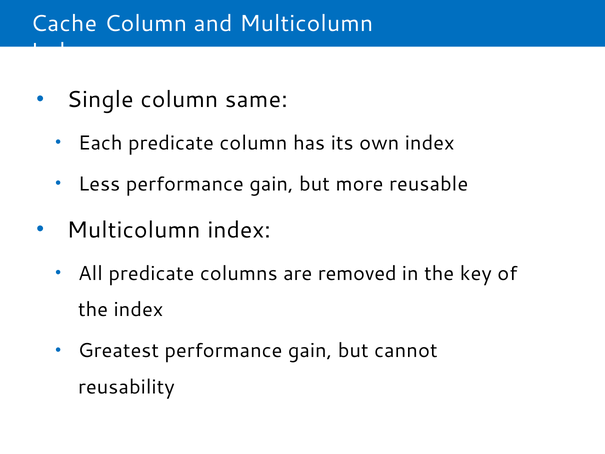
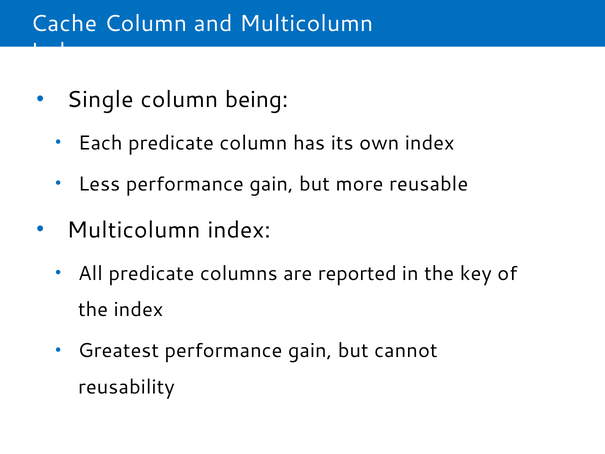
same: same -> being (257, 100)
removed: removed -> reported (357, 273)
